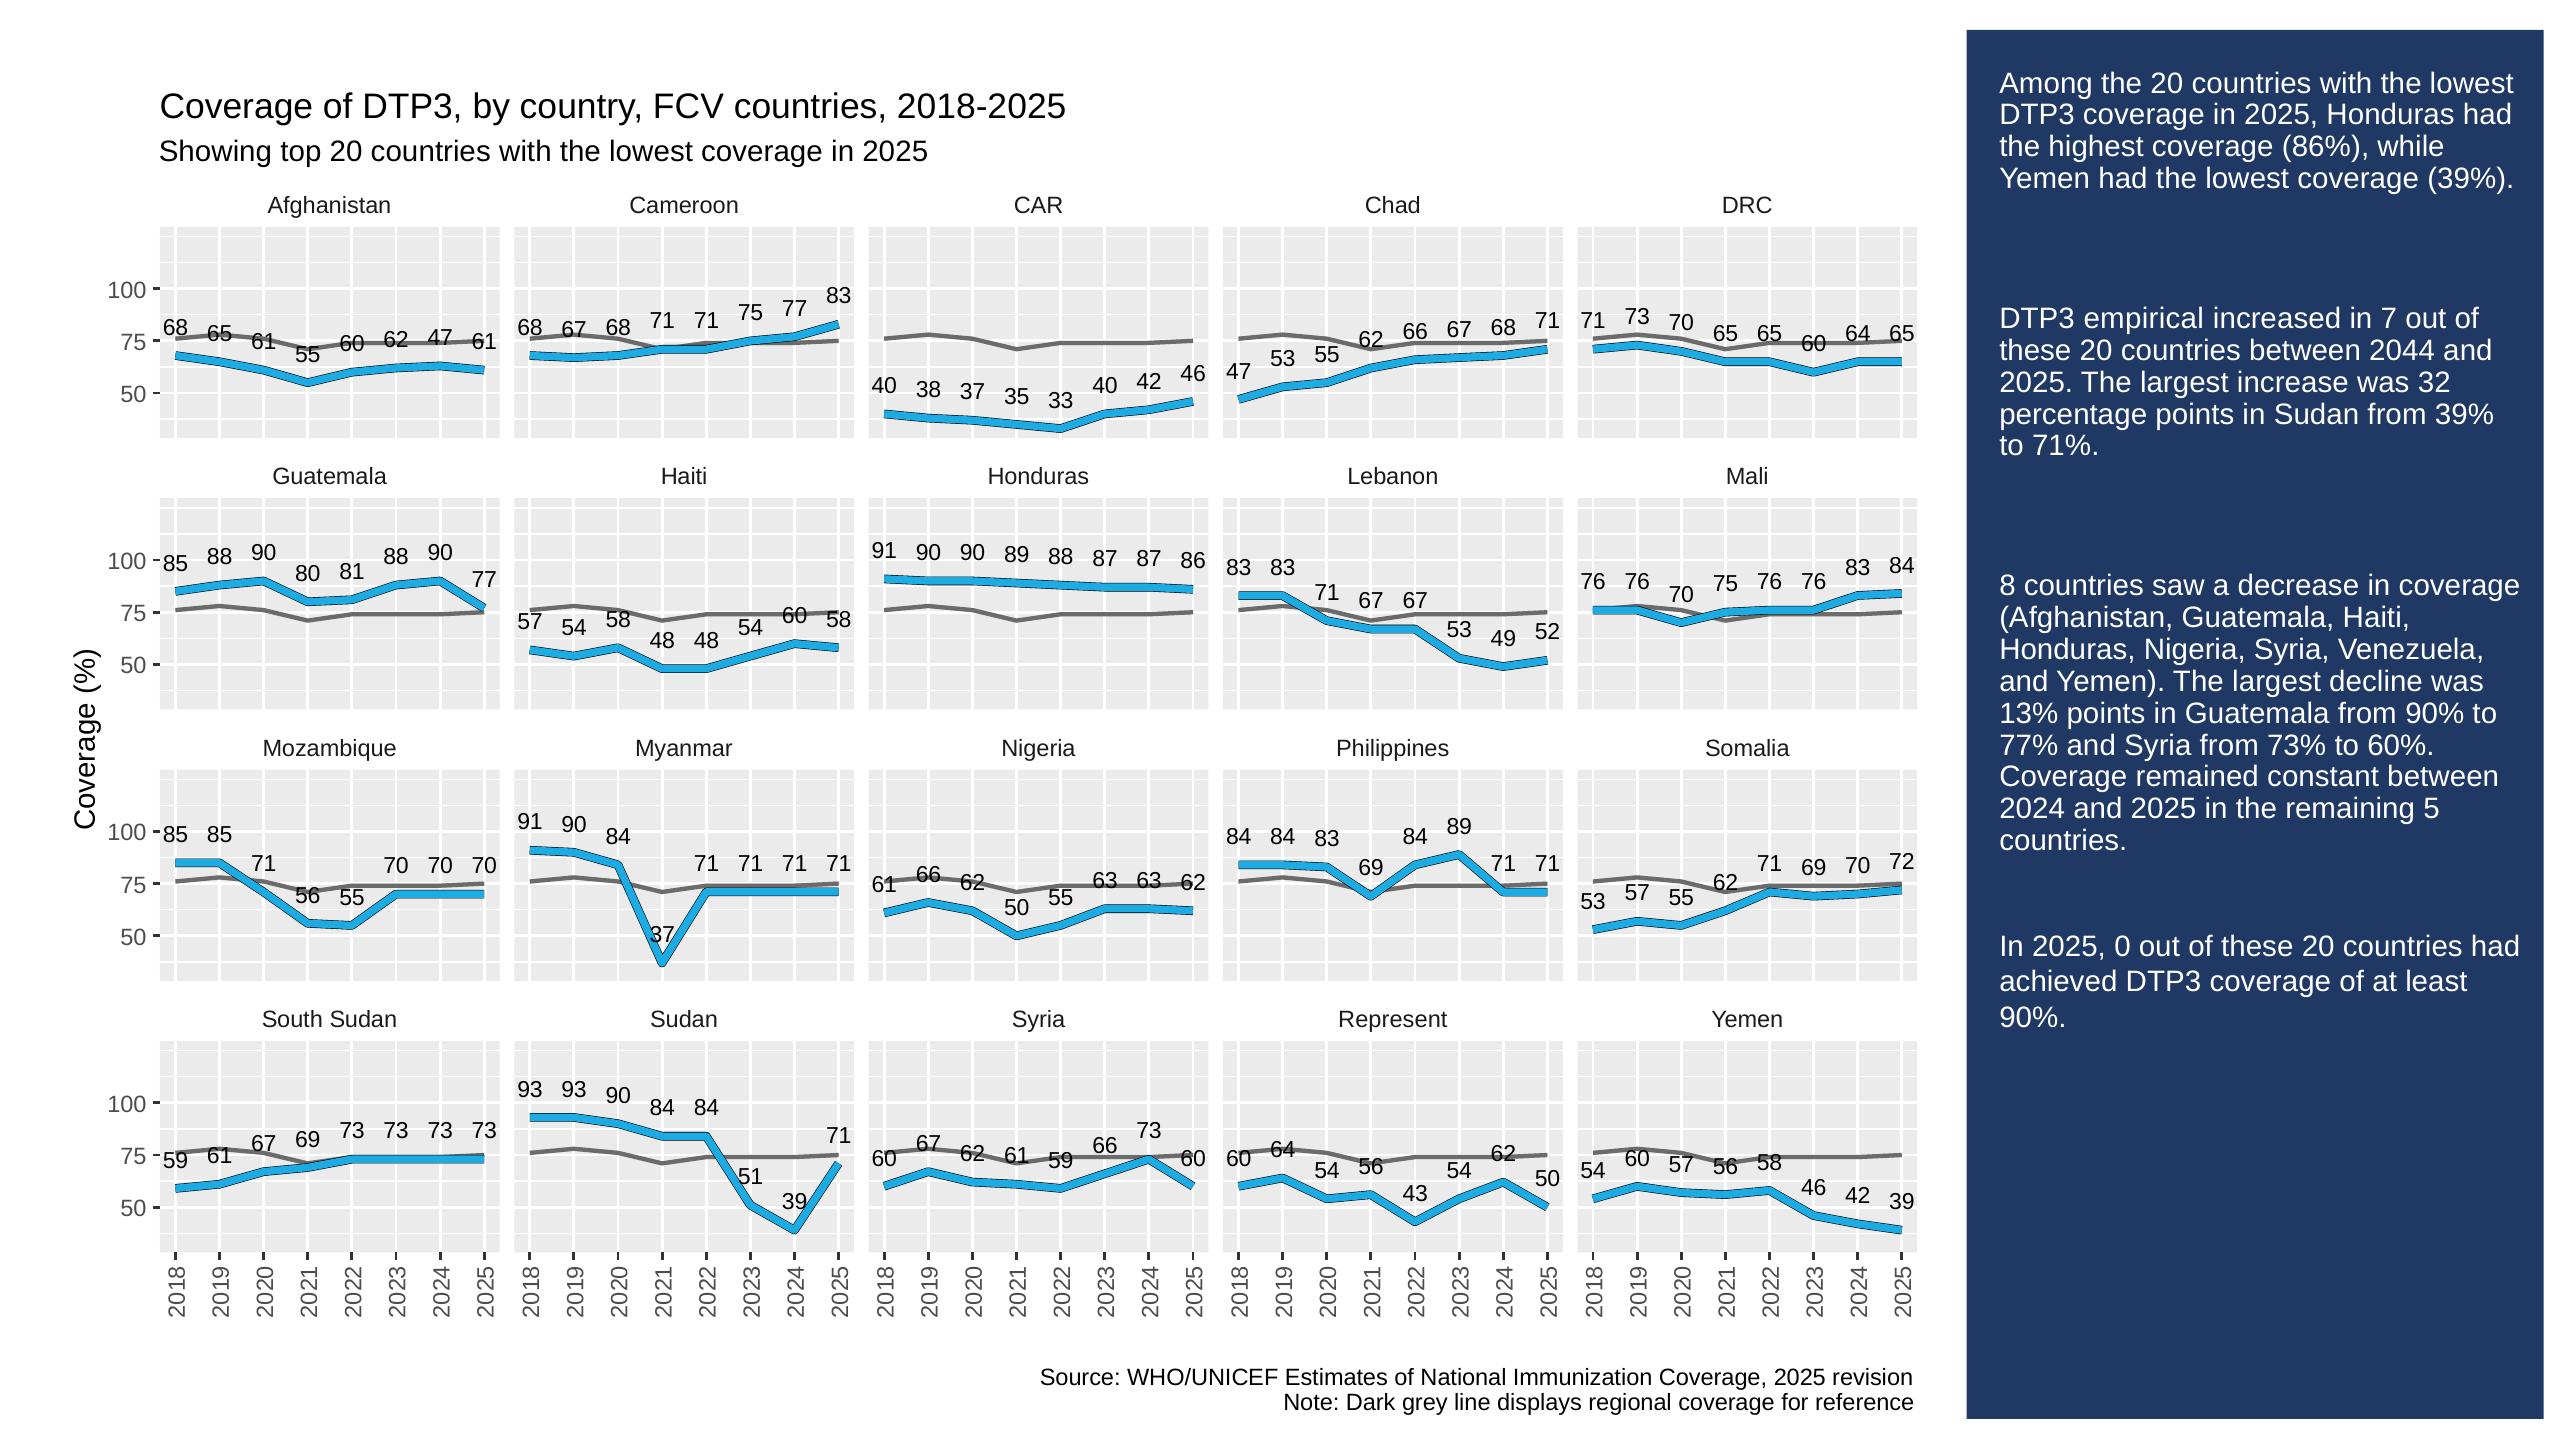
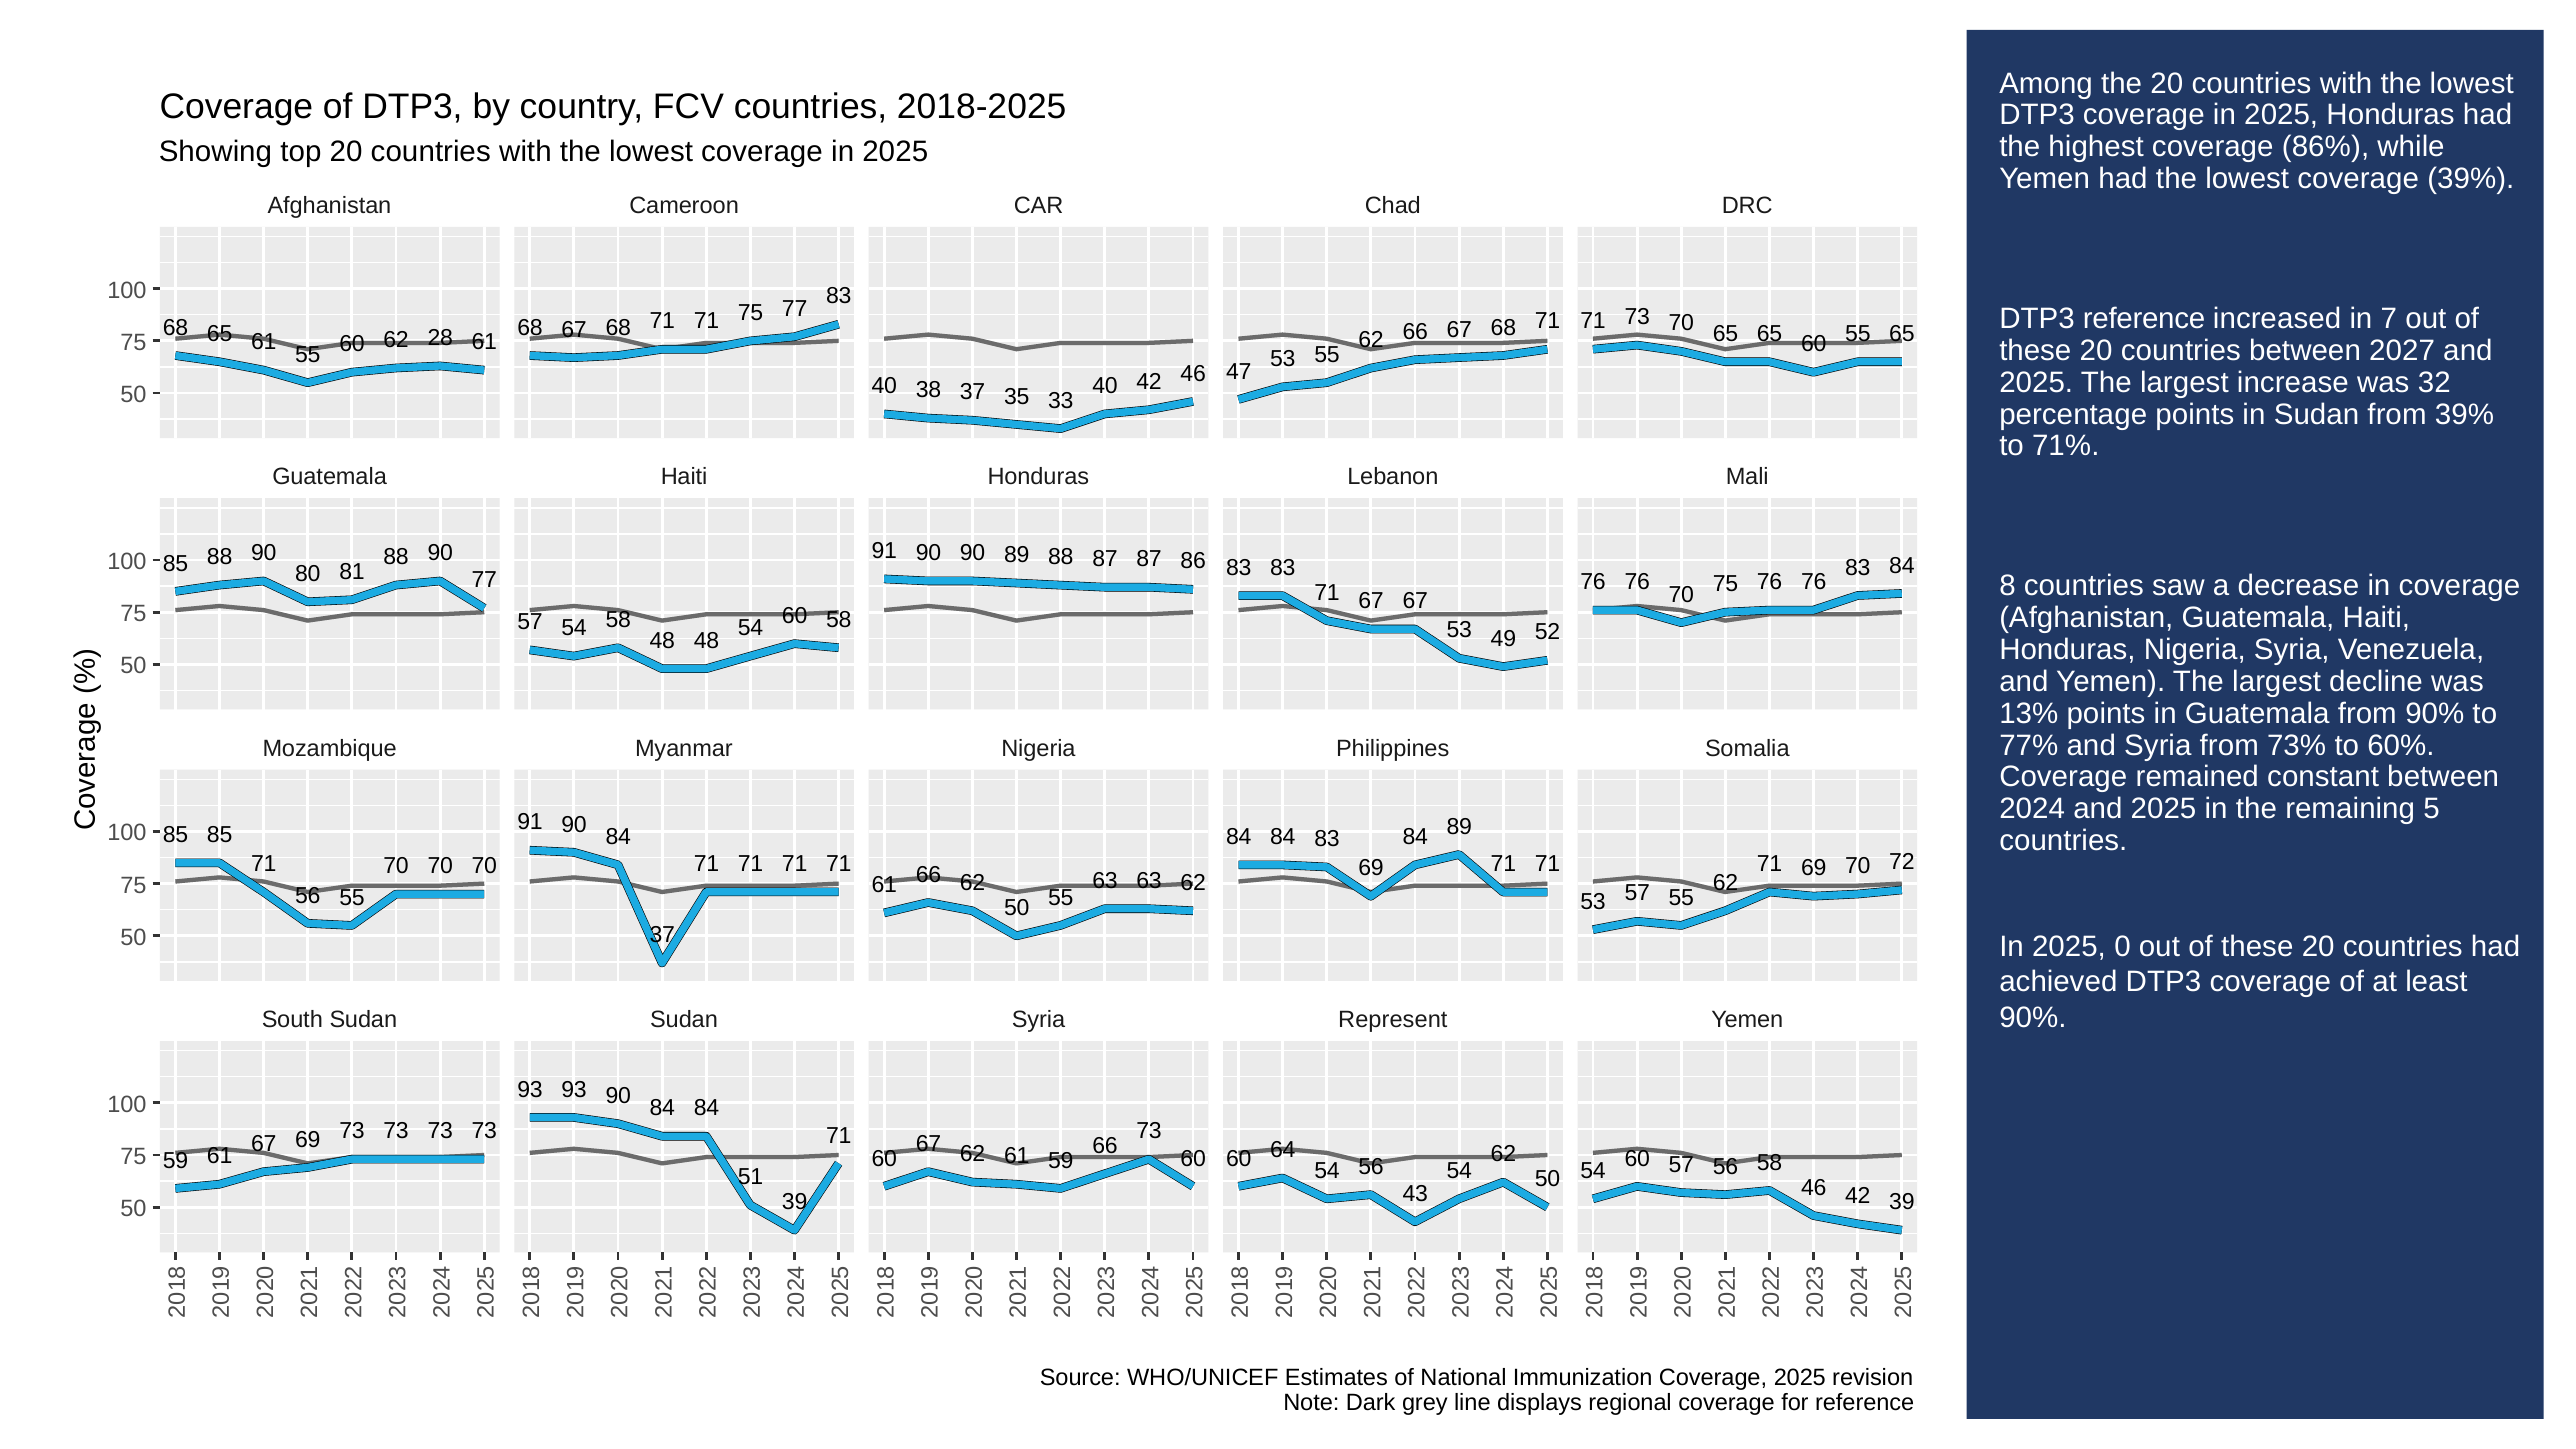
DTP3 empirical: empirical -> reference (2144, 319)
65 60 64: 64 -> 55 (1858, 334)
2044: 2044 -> 2027 (2402, 351)
62 47: 47 -> 28 (440, 338)
